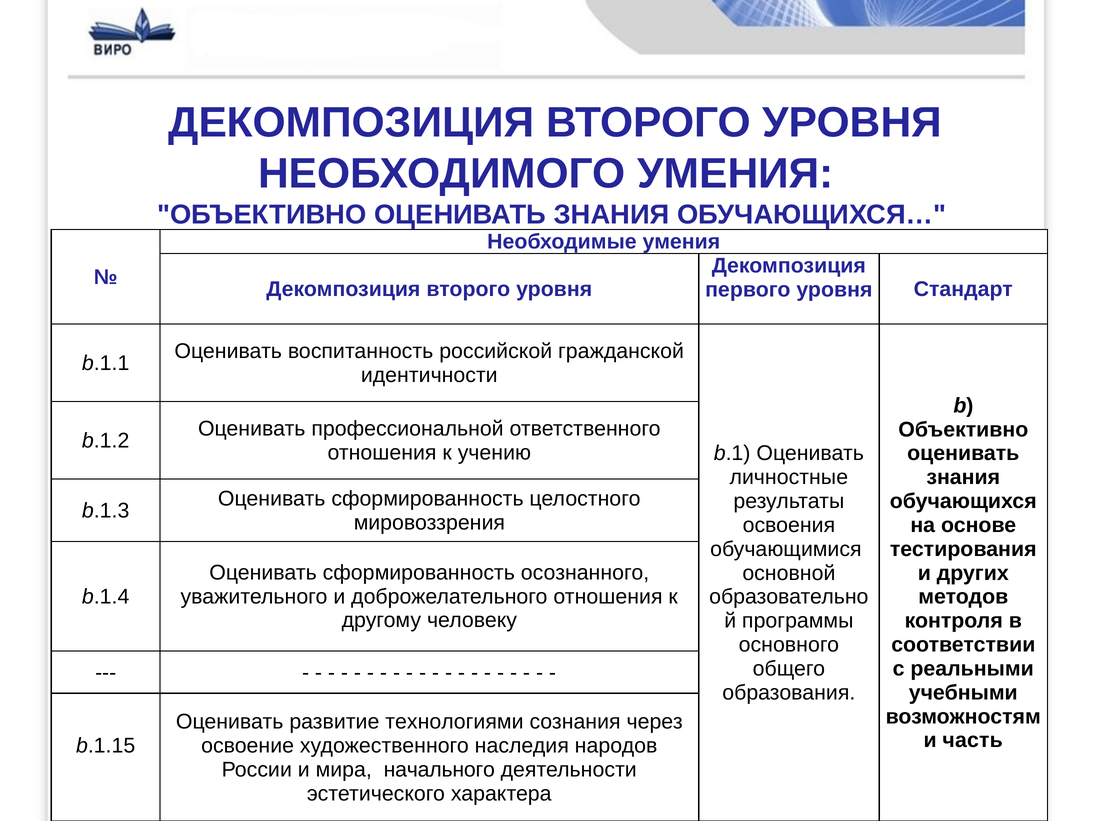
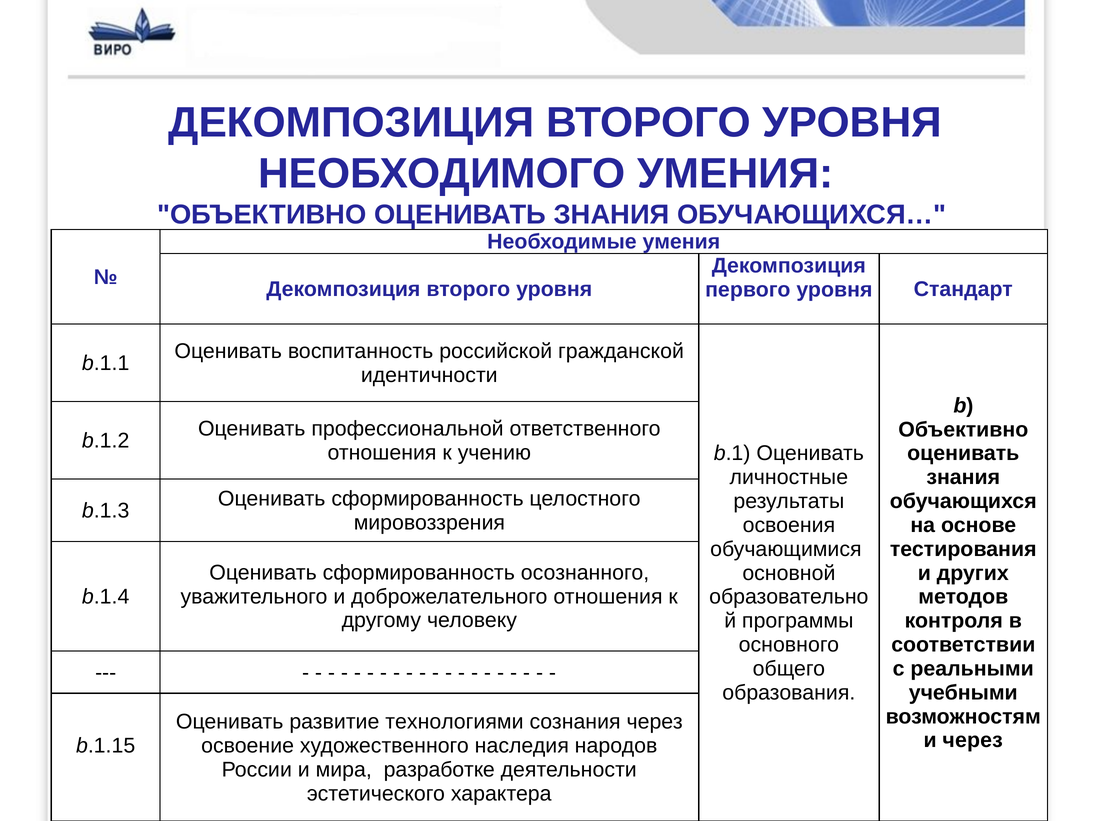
и часть: часть -> через (973, 741)
начального: начального -> разработке (439, 770)
